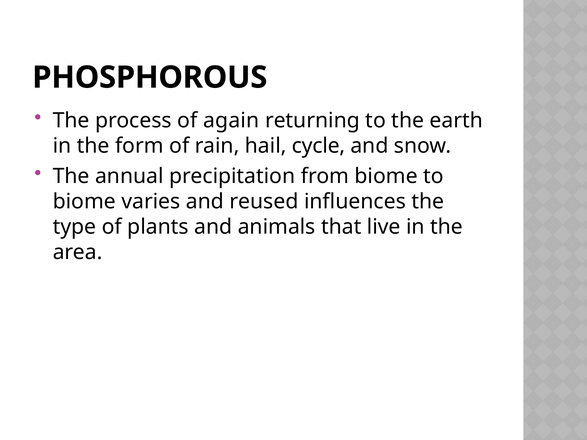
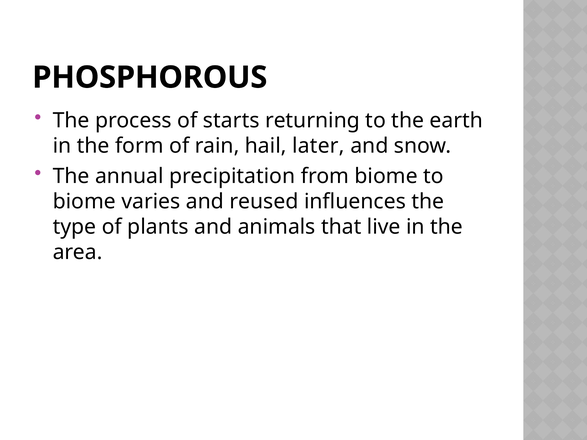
again: again -> starts (231, 120)
cycle: cycle -> later (318, 146)
